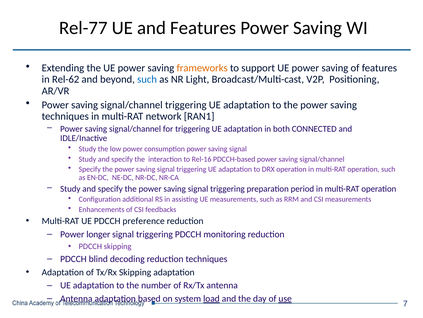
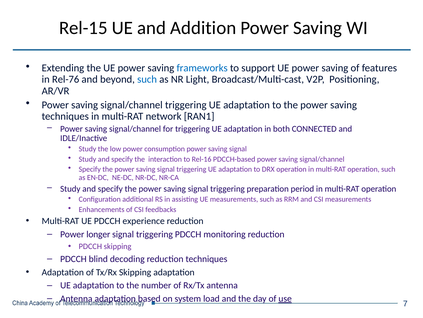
Rel-77: Rel-77 -> Rel-15 (83, 28)
and Features: Features -> Addition (203, 28)
frameworks colour: orange -> blue (202, 68)
Rel-62: Rel-62 -> Rel-76 (66, 79)
preference: preference -> experience (144, 220)
load underline: present -> none (211, 298)
